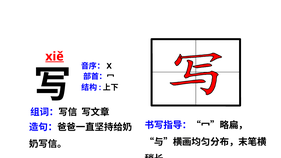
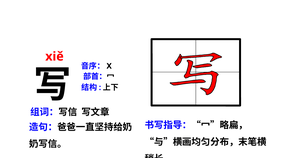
xiě underline: present -> none (55, 56)
